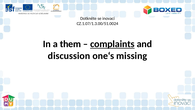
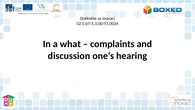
them: them -> what (70, 44)
complaints underline: present -> none (112, 44)
missing: missing -> hearing (132, 56)
